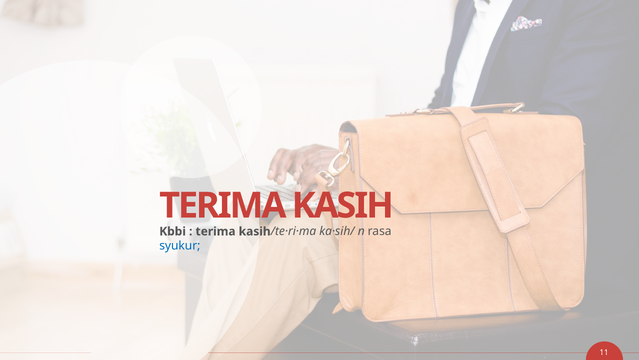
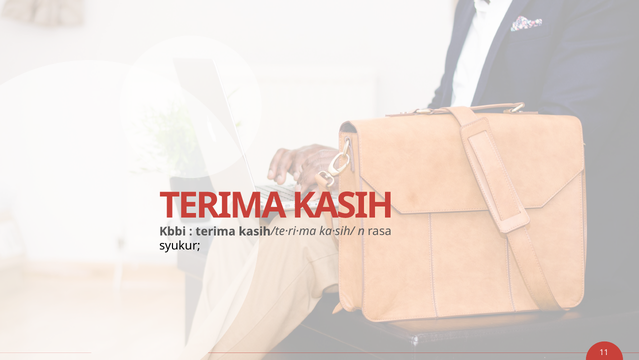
syukur colour: blue -> black (180, 245)
